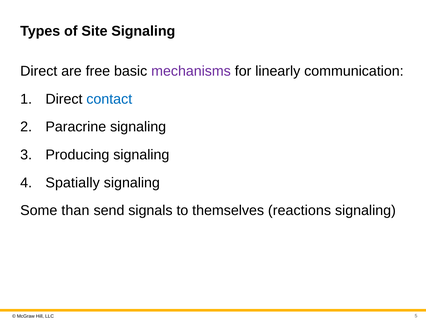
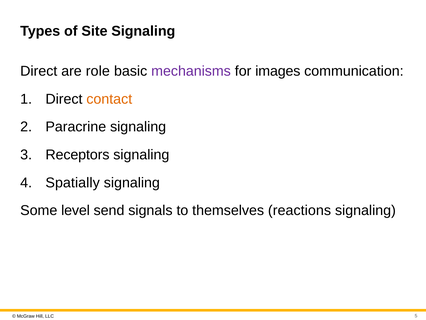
free: free -> role (98, 71)
linearly: linearly -> images (278, 71)
contact colour: blue -> orange (109, 99)
Producing: Producing -> Receptors (77, 155)
than: than -> level (76, 210)
